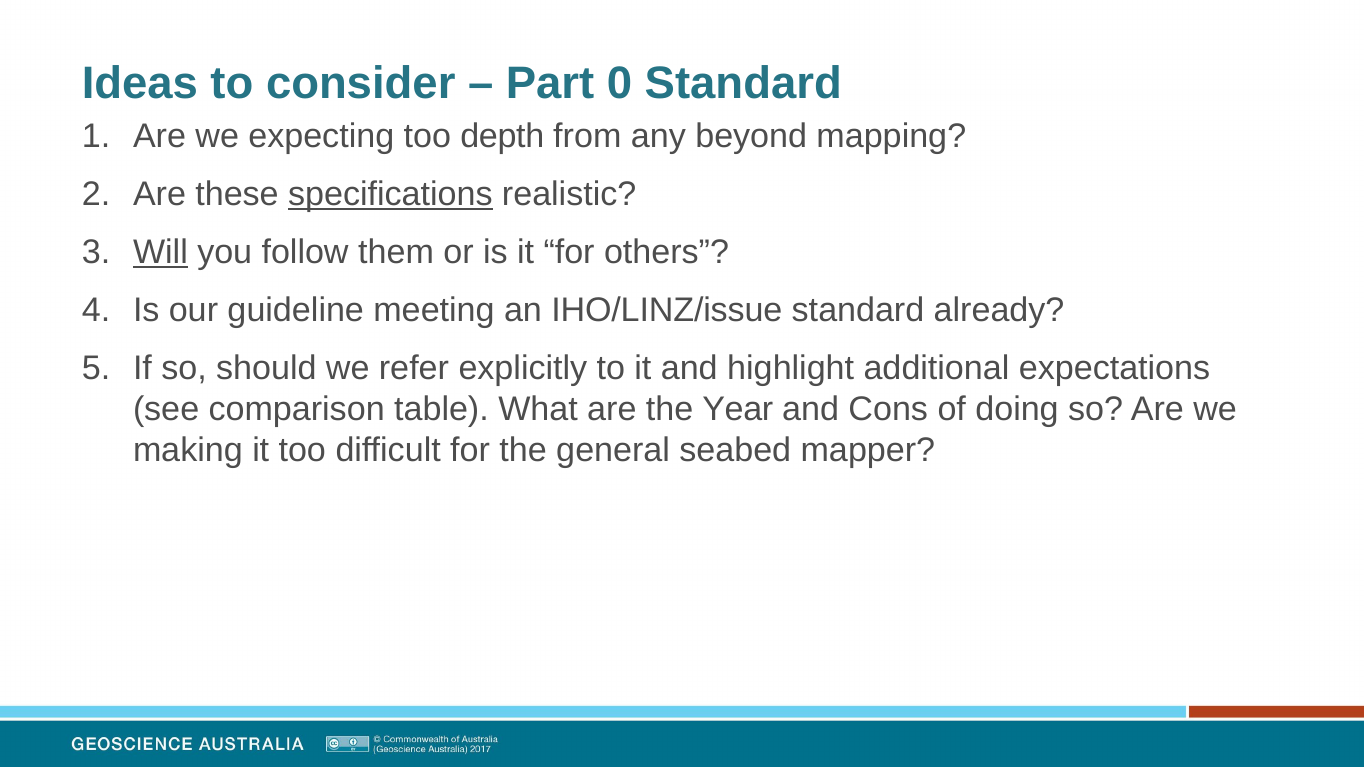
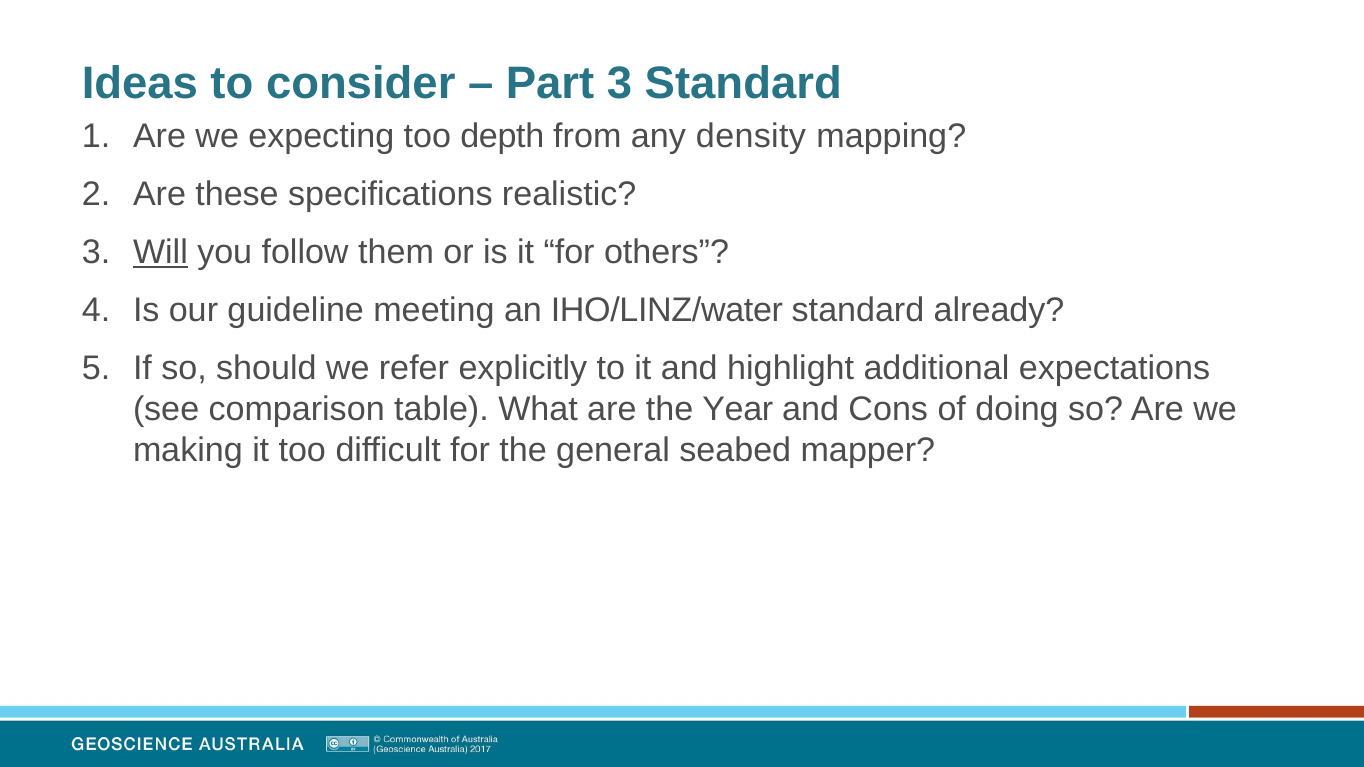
Part 0: 0 -> 3 (619, 84)
beyond: beyond -> density (751, 137)
specifications underline: present -> none (390, 195)
IHO/LINZ/issue: IHO/LINZ/issue -> IHO/LINZ/water (667, 311)
